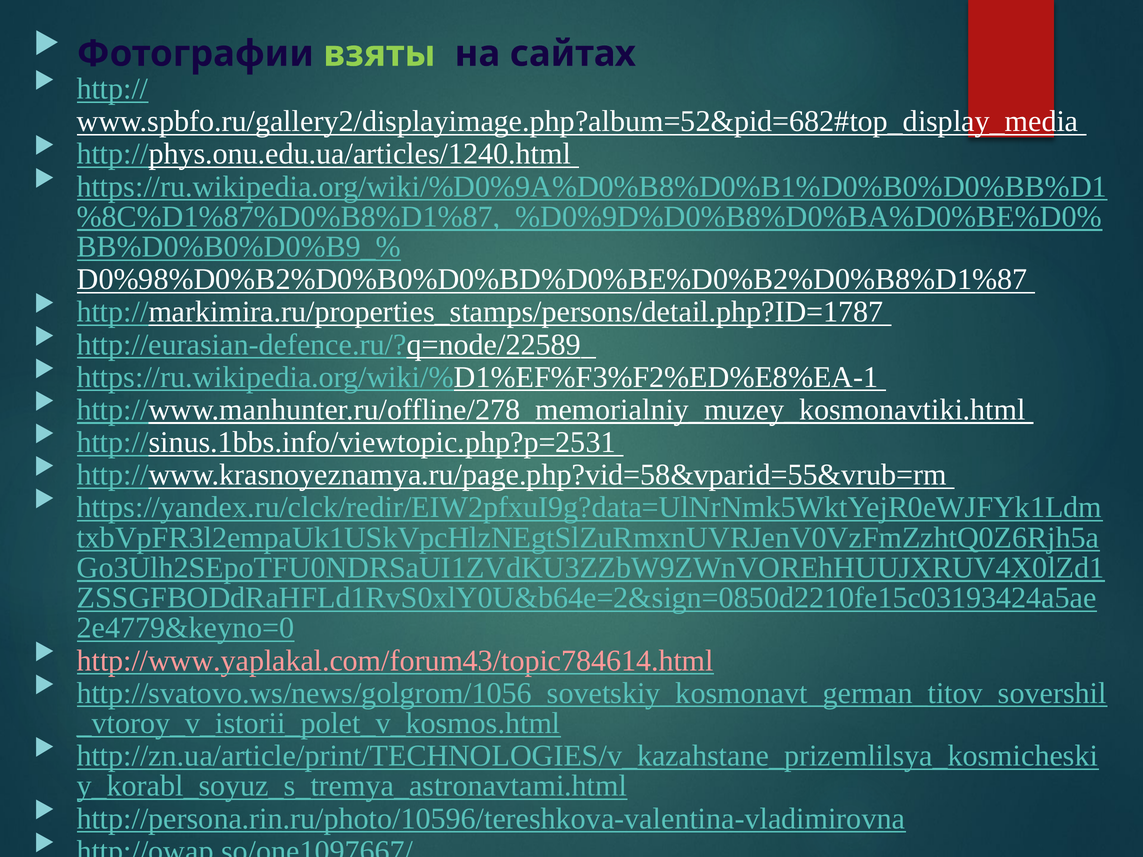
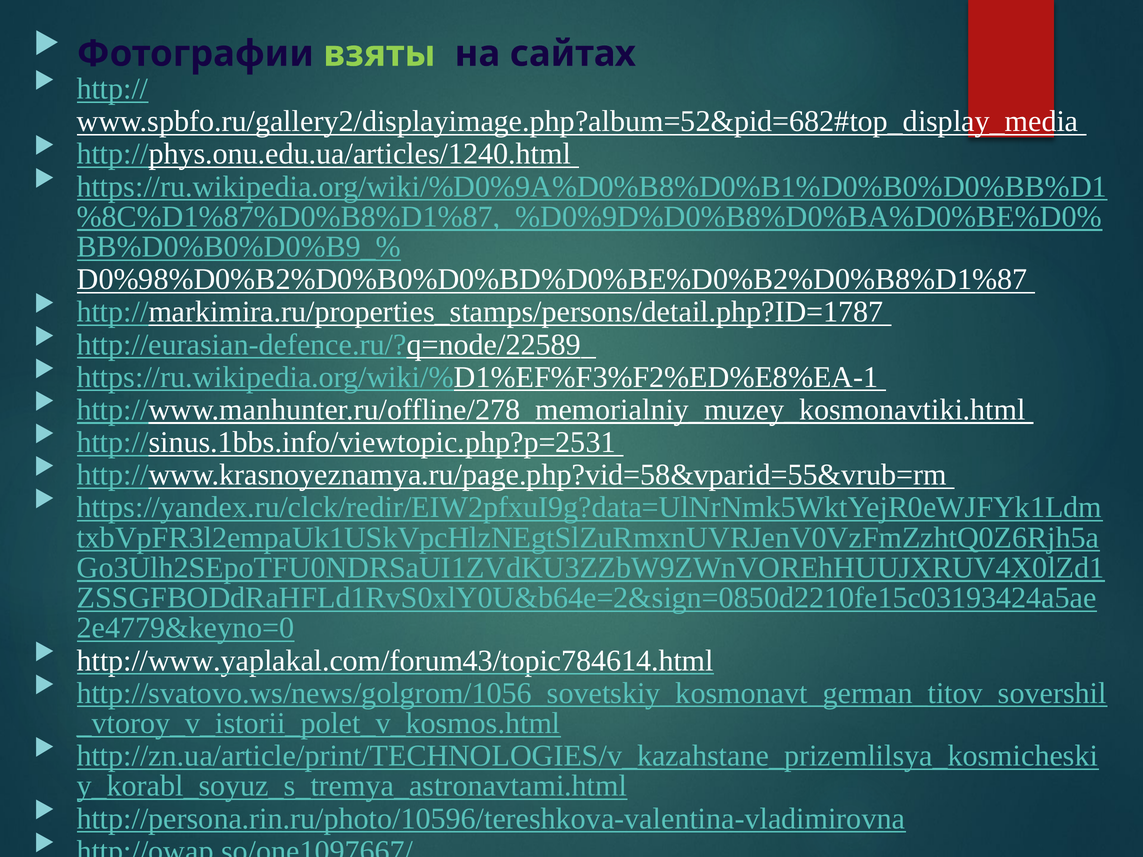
http://www.yaplakal.com/forum43/topic784614.html colour: pink -> white (395, 661)
